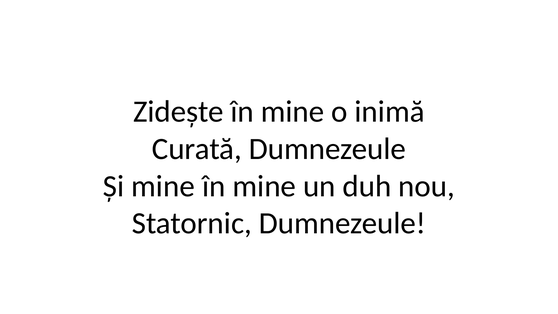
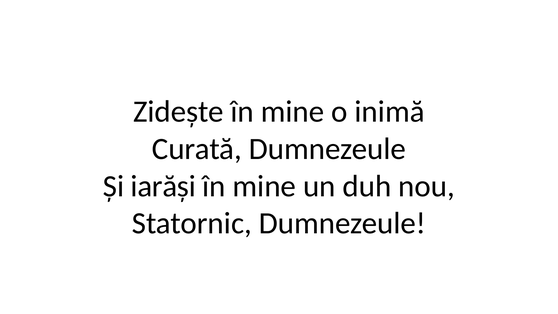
Și mine: mine -> iarăși (163, 186)
